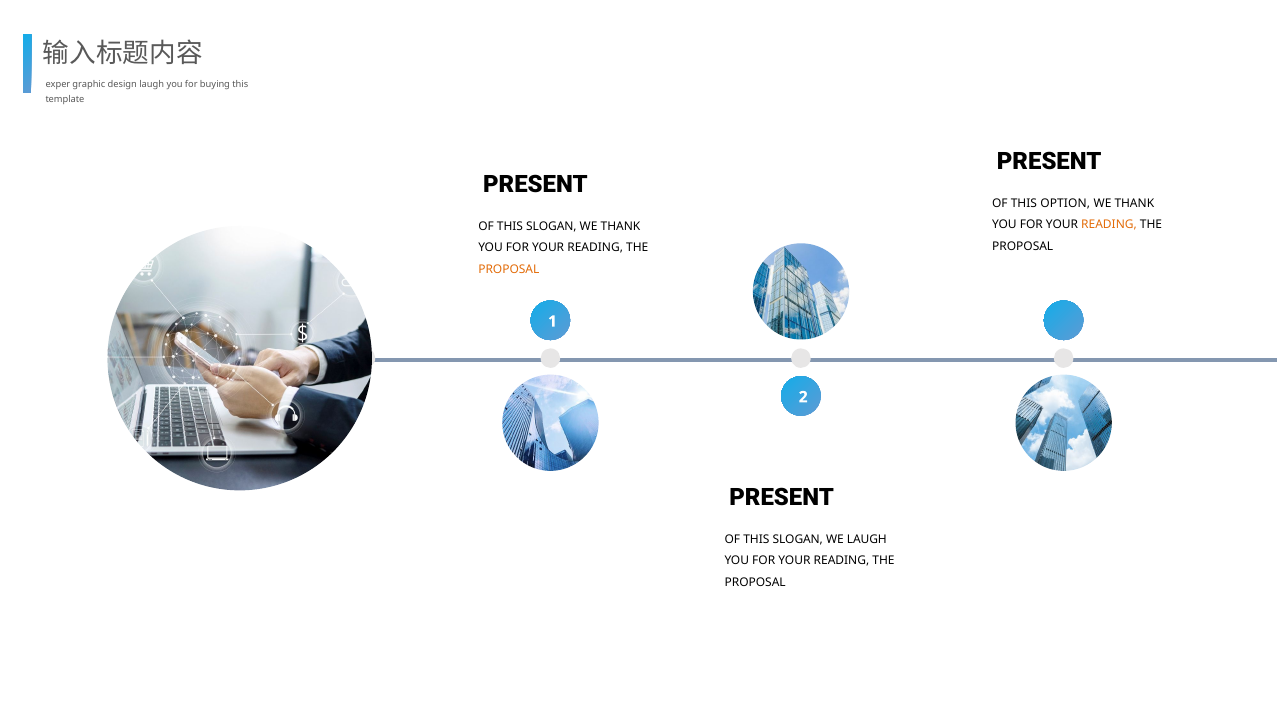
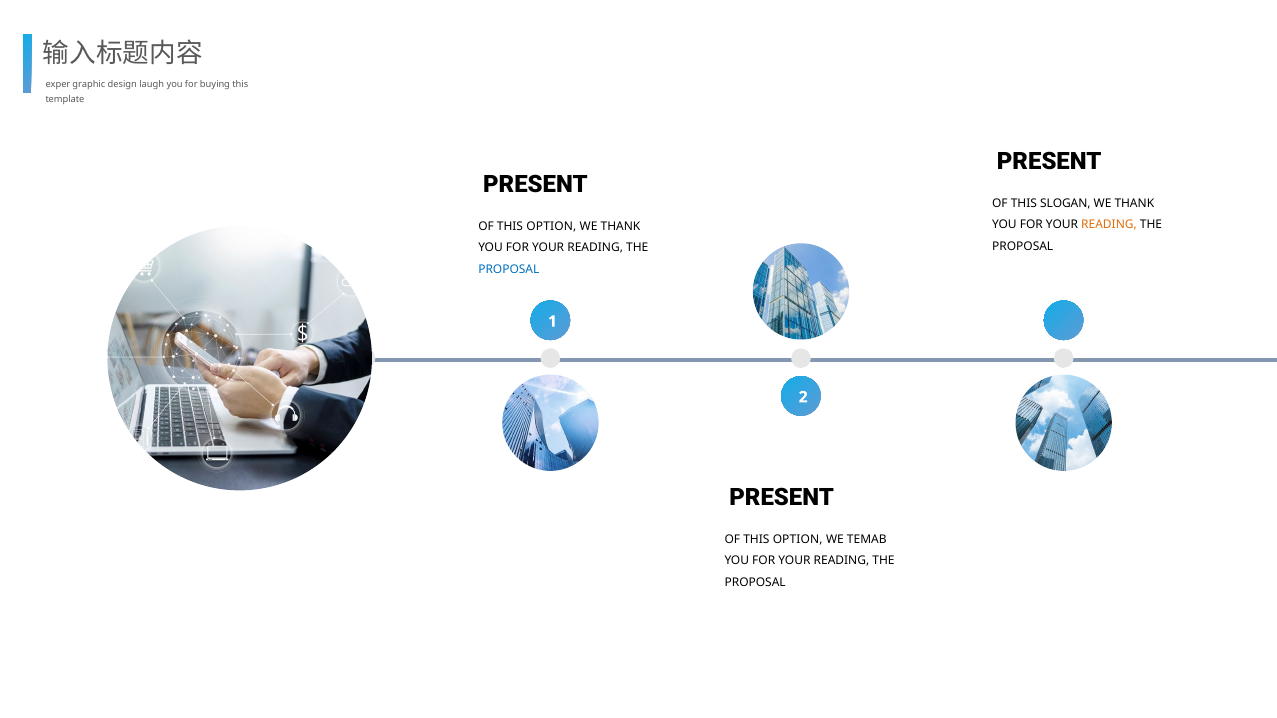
OPTION: OPTION -> SLOGAN (1065, 203)
SLOGAN: SLOGAN -> OPTION (551, 226)
PROPOSAL colour: orange -> blue (509, 269)
SLOGAN: SLOGAN -> OPTION (798, 539)
WE LAUGH: LAUGH -> TEMAB (867, 539)
